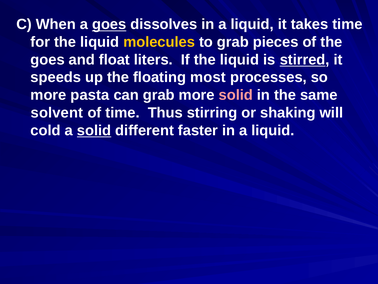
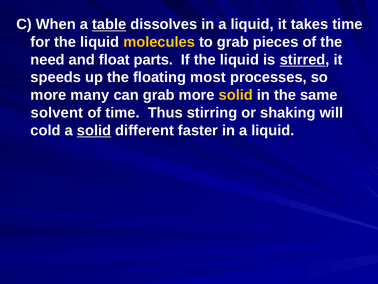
a goes: goes -> table (109, 24)
goes: goes -> need (48, 60)
liters: liters -> parts (153, 60)
pasta: pasta -> many (90, 95)
solid colour: pink -> yellow (236, 95)
